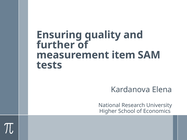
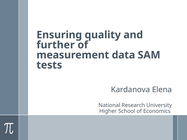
item: item -> data (123, 55)
